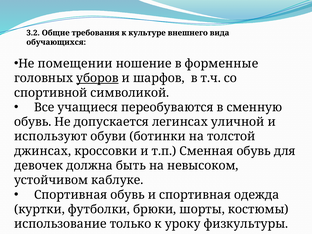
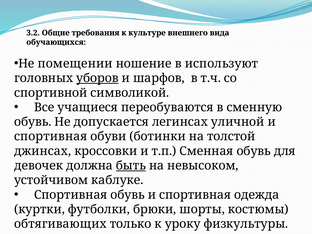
форменные: форменные -> используют (221, 64)
используют: используют -> спортивная (51, 136)
быть underline: none -> present (131, 166)
использование: использование -> обтягивающих (60, 224)
